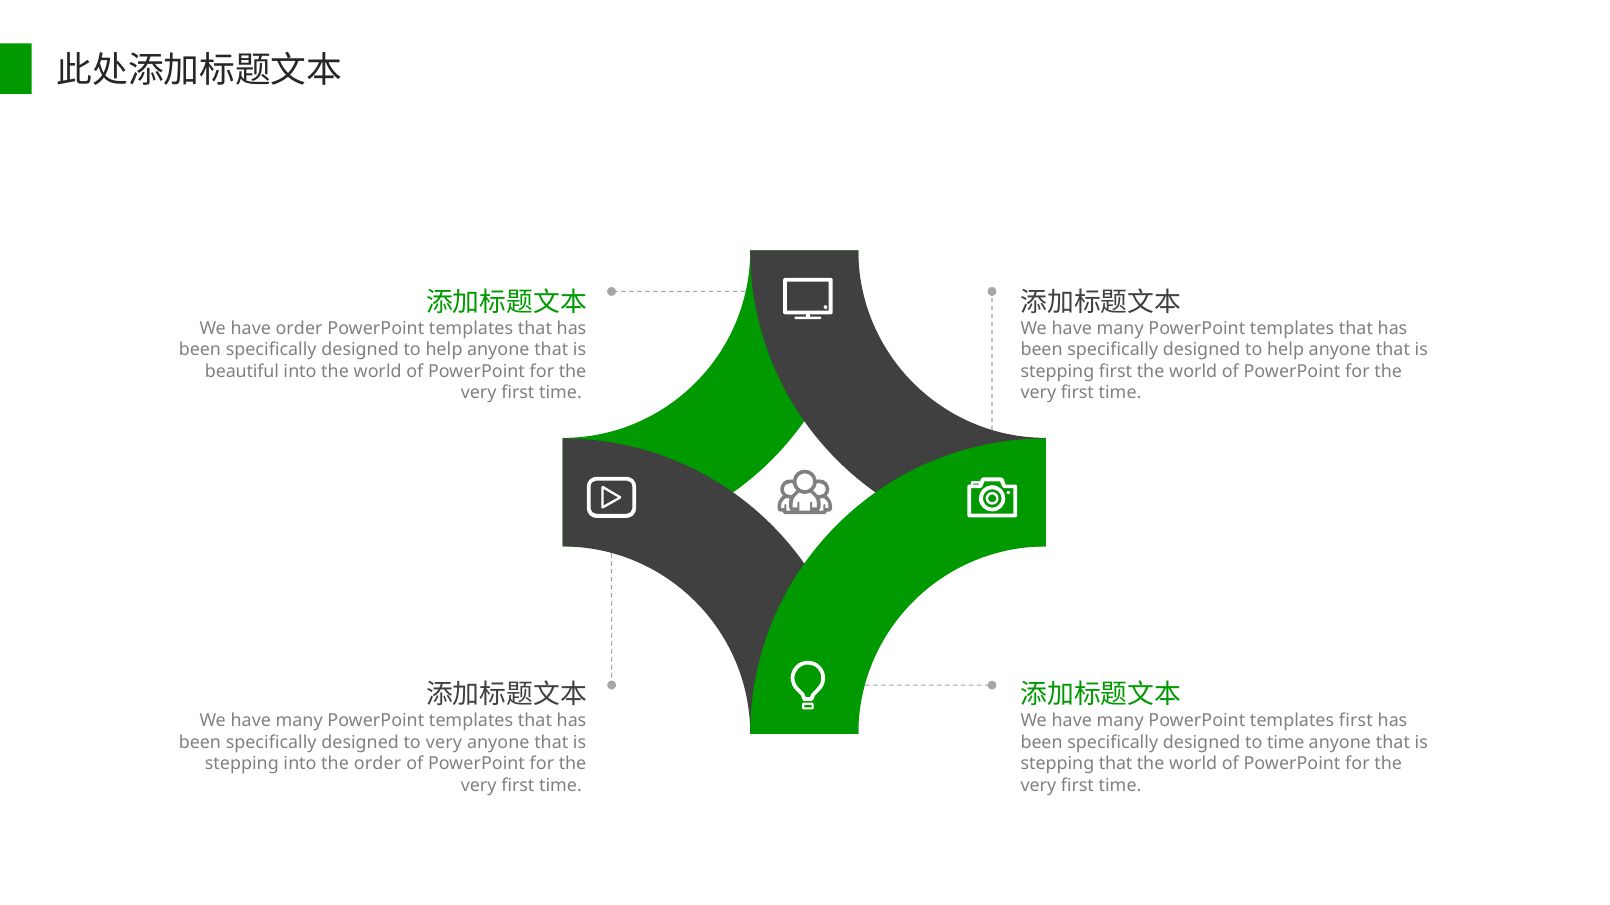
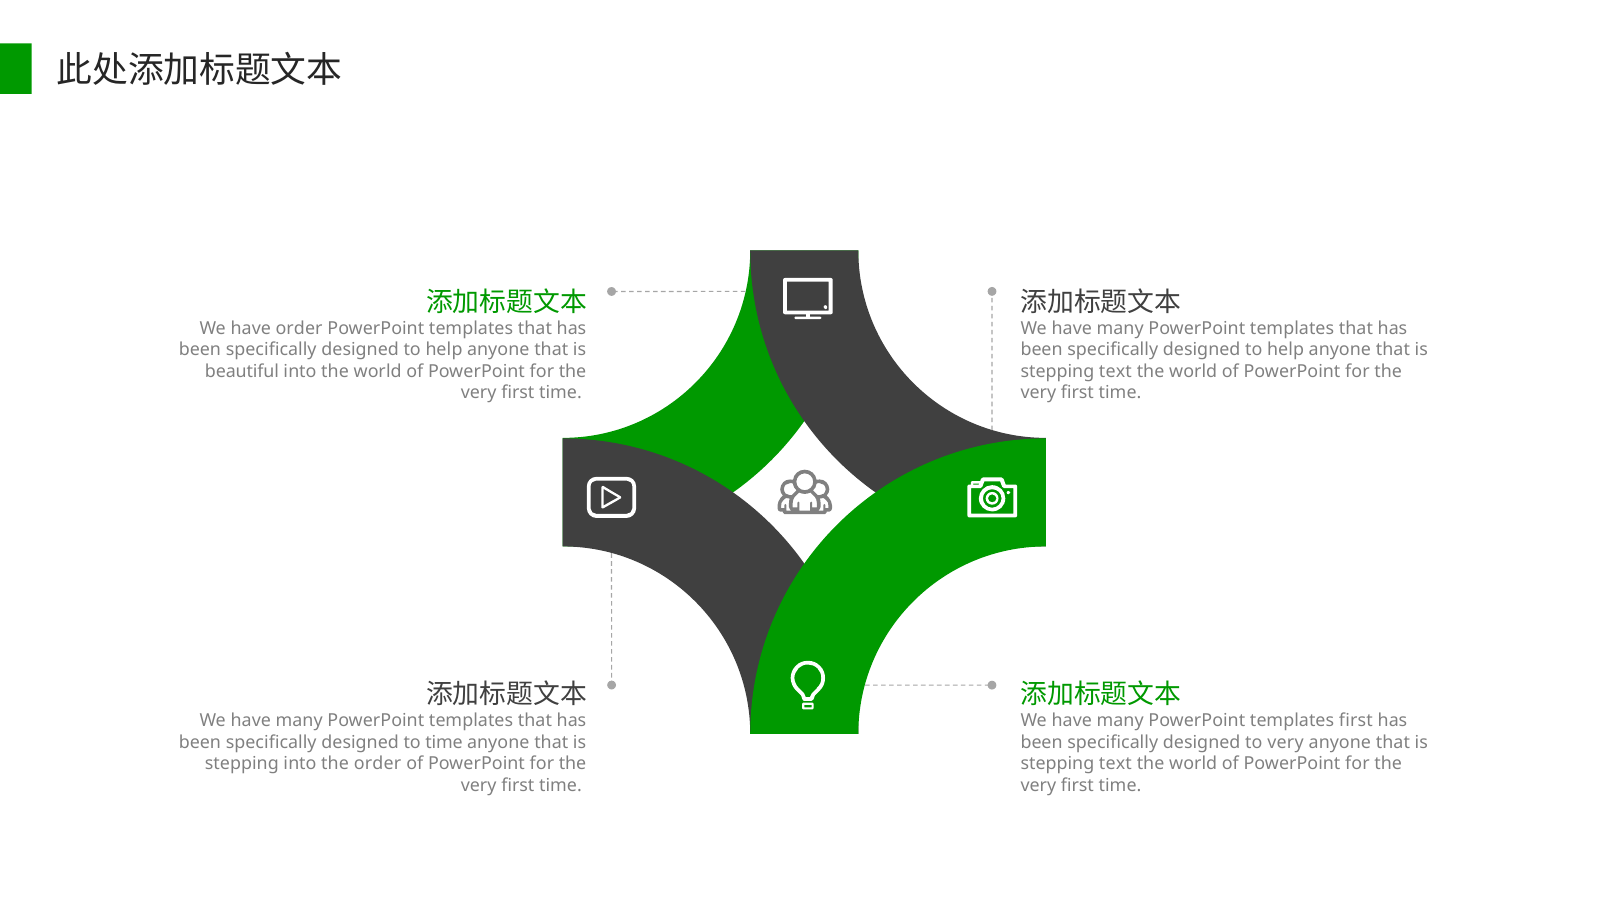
first: first -> text (1115, 372)
to very: very -> time (444, 743)
to time: time -> very (1286, 743)
that: that -> text (1115, 764)
